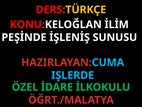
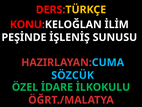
IŞLERDE: IŞLERDE -> SÖZCÜK (73, 75)
